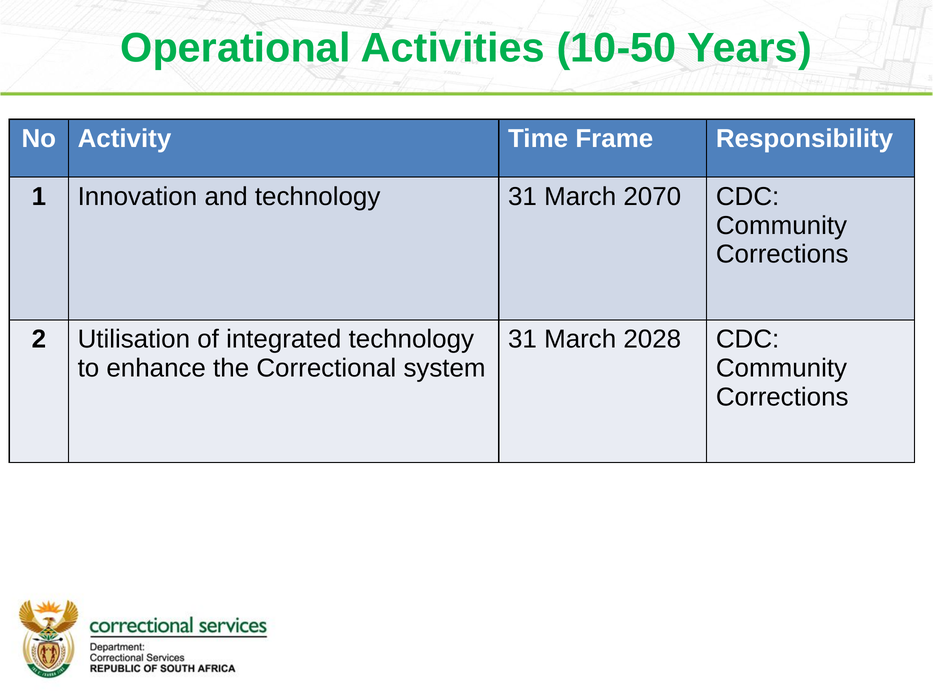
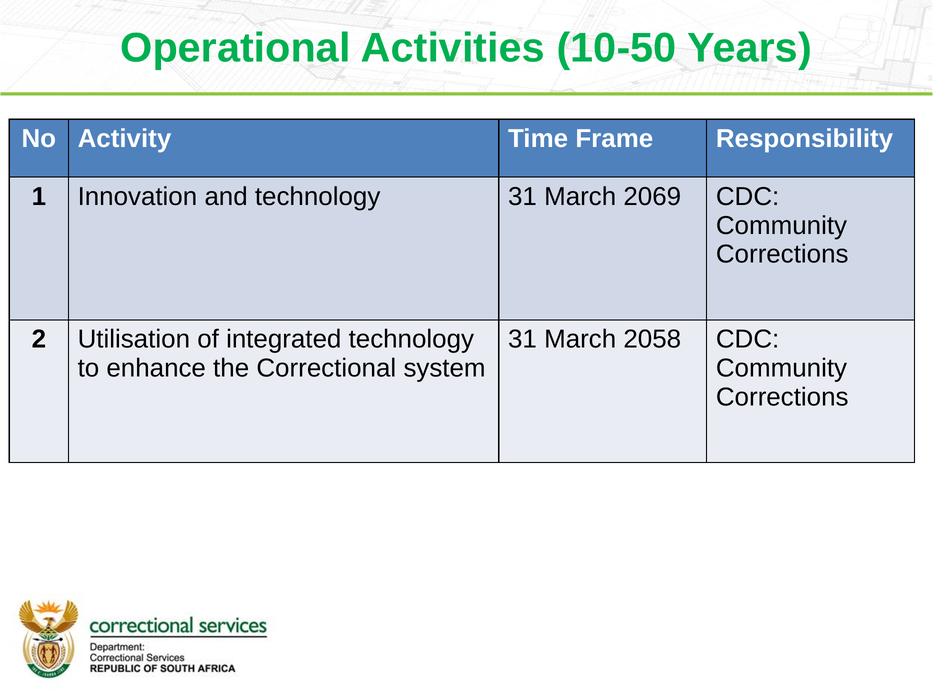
2070: 2070 -> 2069 (652, 197)
2028: 2028 -> 2058 (652, 340)
